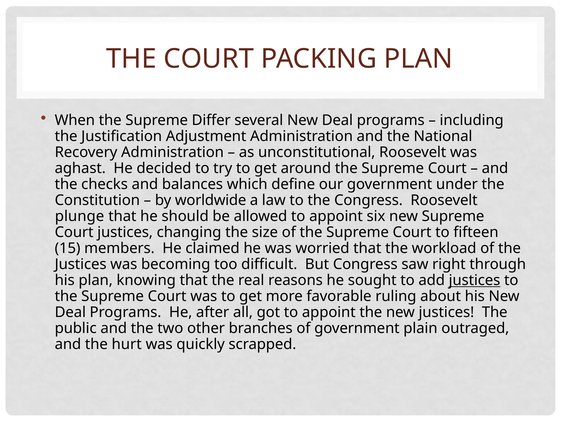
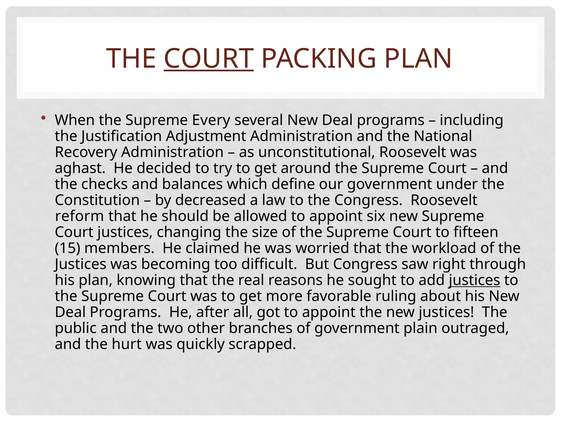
COURT underline: none -> present (209, 59)
Differ: Differ -> Every (211, 120)
worldwide: worldwide -> decreased (211, 200)
plunge: plunge -> reform (80, 216)
